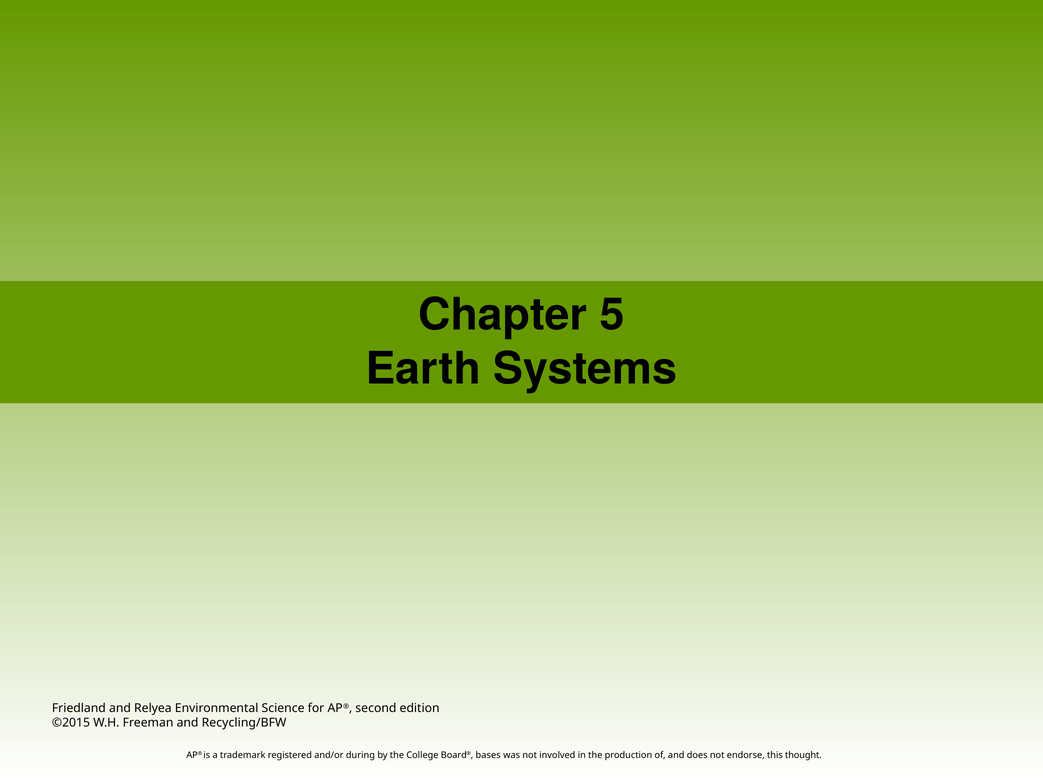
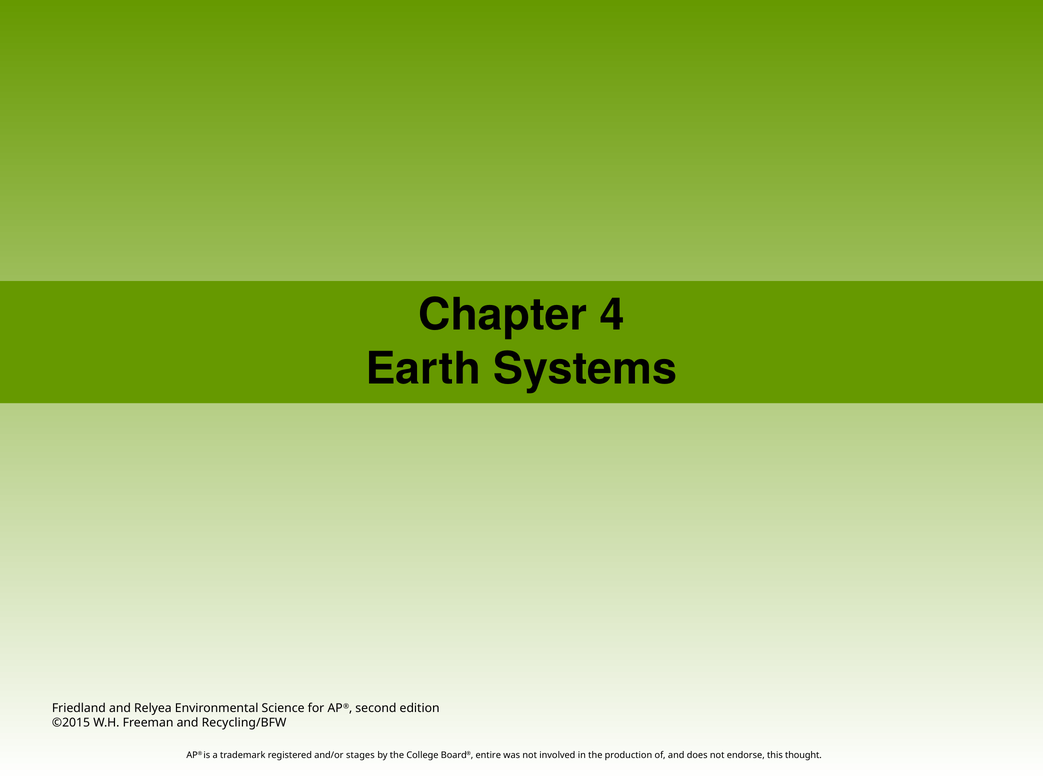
5: 5 -> 4 (612, 315)
during: during -> stages (360, 755)
bases: bases -> entire (488, 755)
